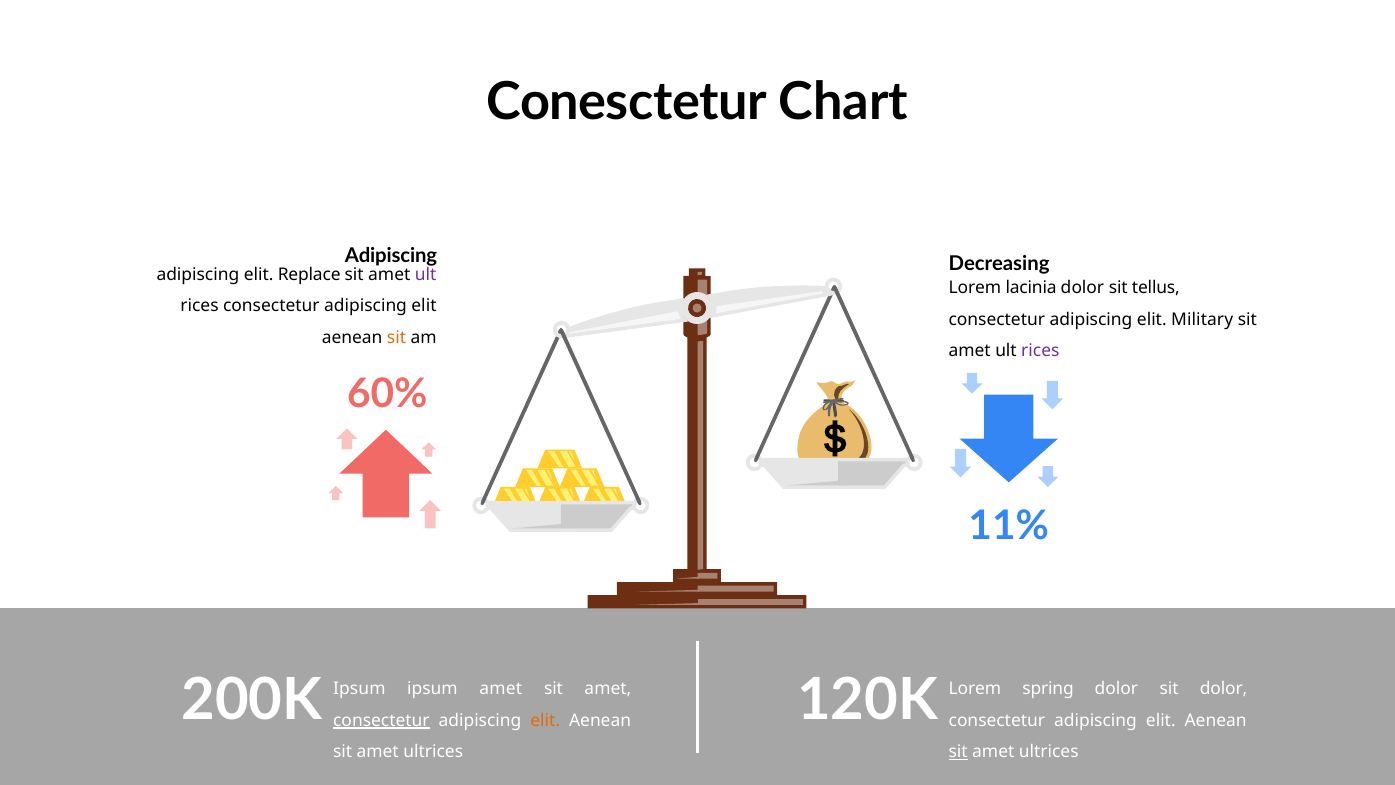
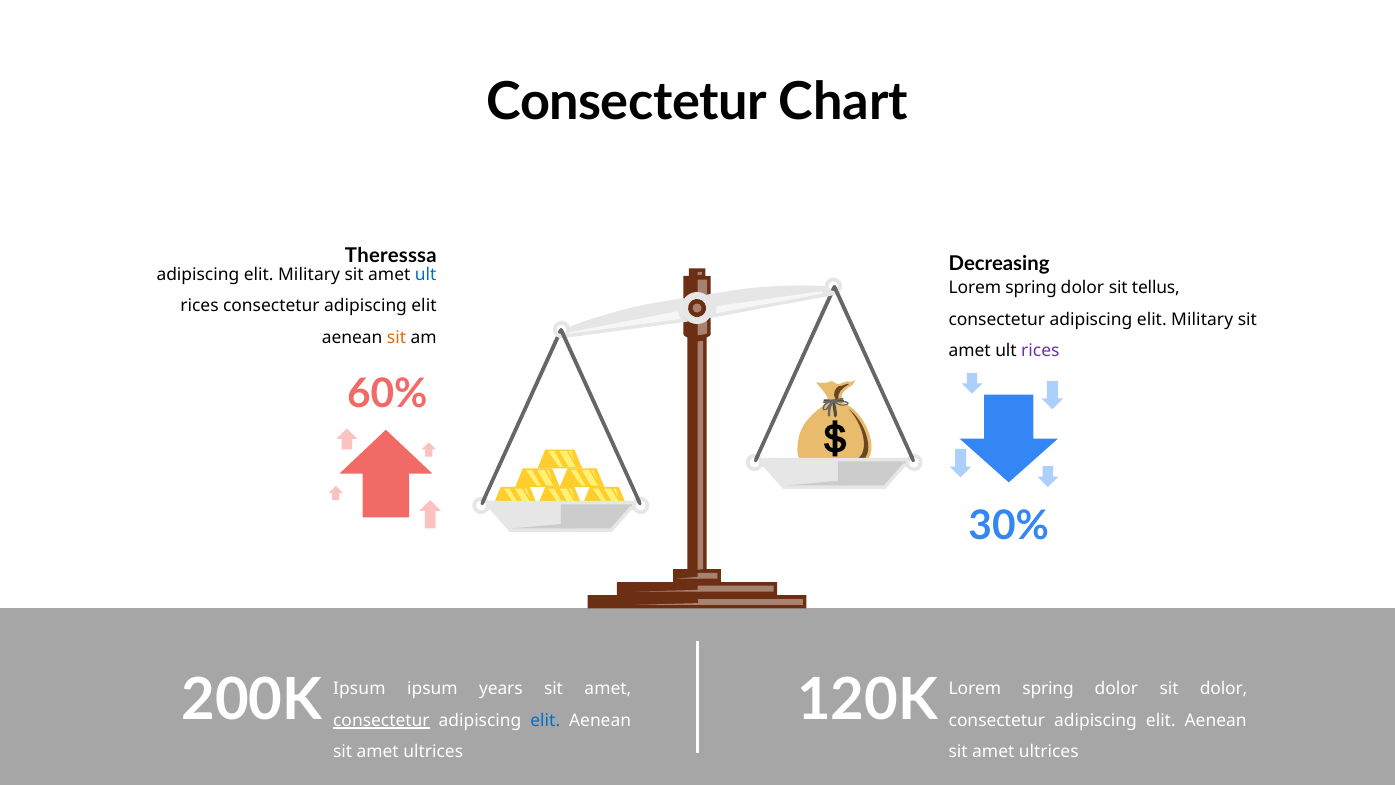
Conesctetur: Conesctetur -> Consectetur (626, 102)
Adipiscing: Adipiscing -> Theresssa (391, 255)
Replace: Replace -> Military (309, 275)
ult colour: purple -> blue (426, 275)
lacinia: lacinia -> spring (1031, 288)
11%: 11% -> 30% (1009, 525)
ipsum amet: amet -> years (501, 689)
elit colour: orange -> blue (545, 720)
sit underline: present -> none (958, 752)
